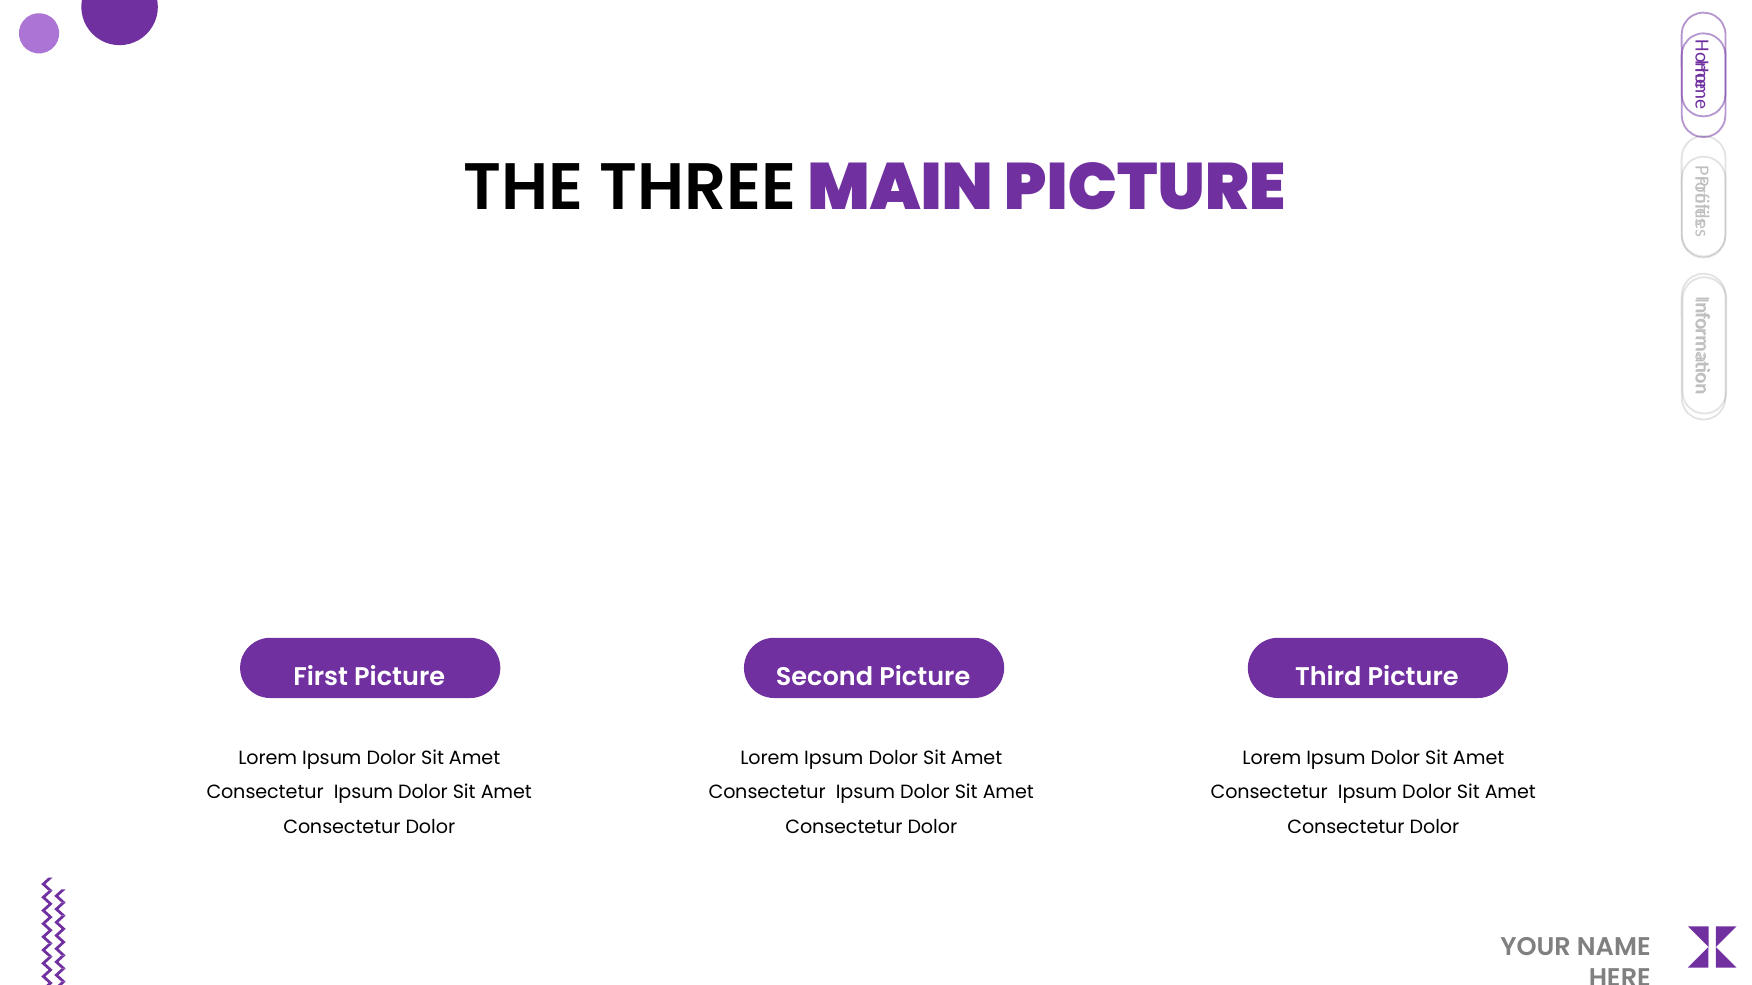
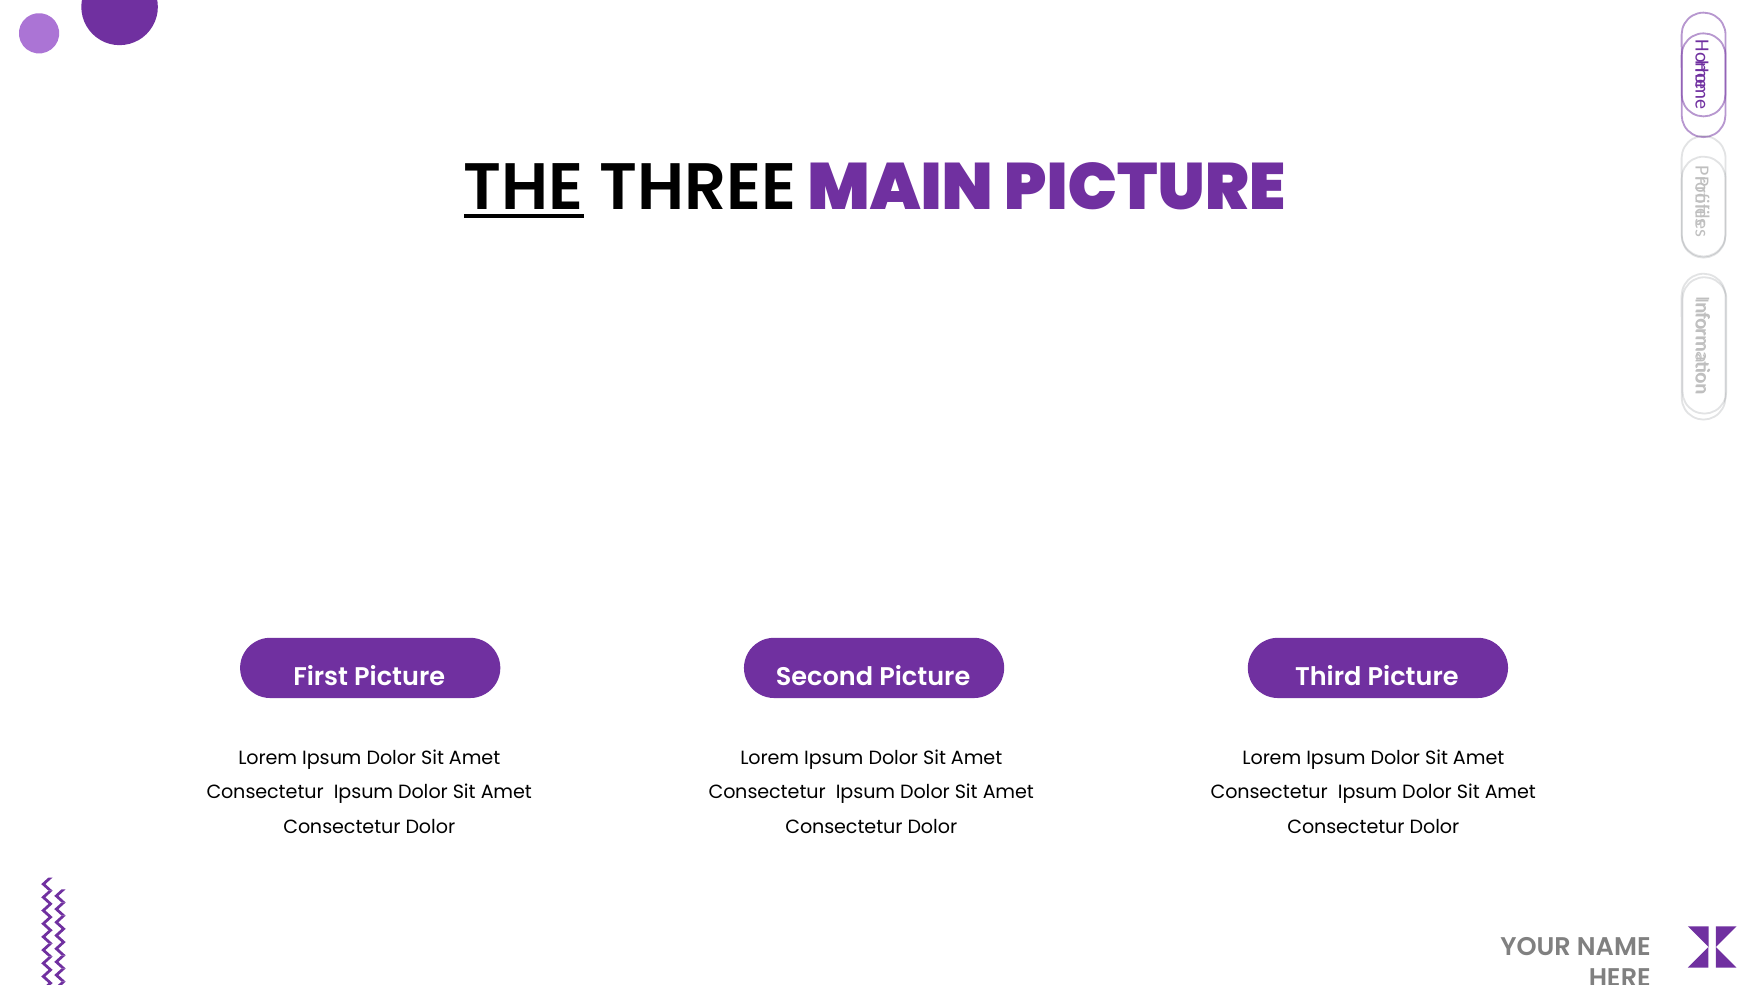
THE underline: none -> present (524, 188)
